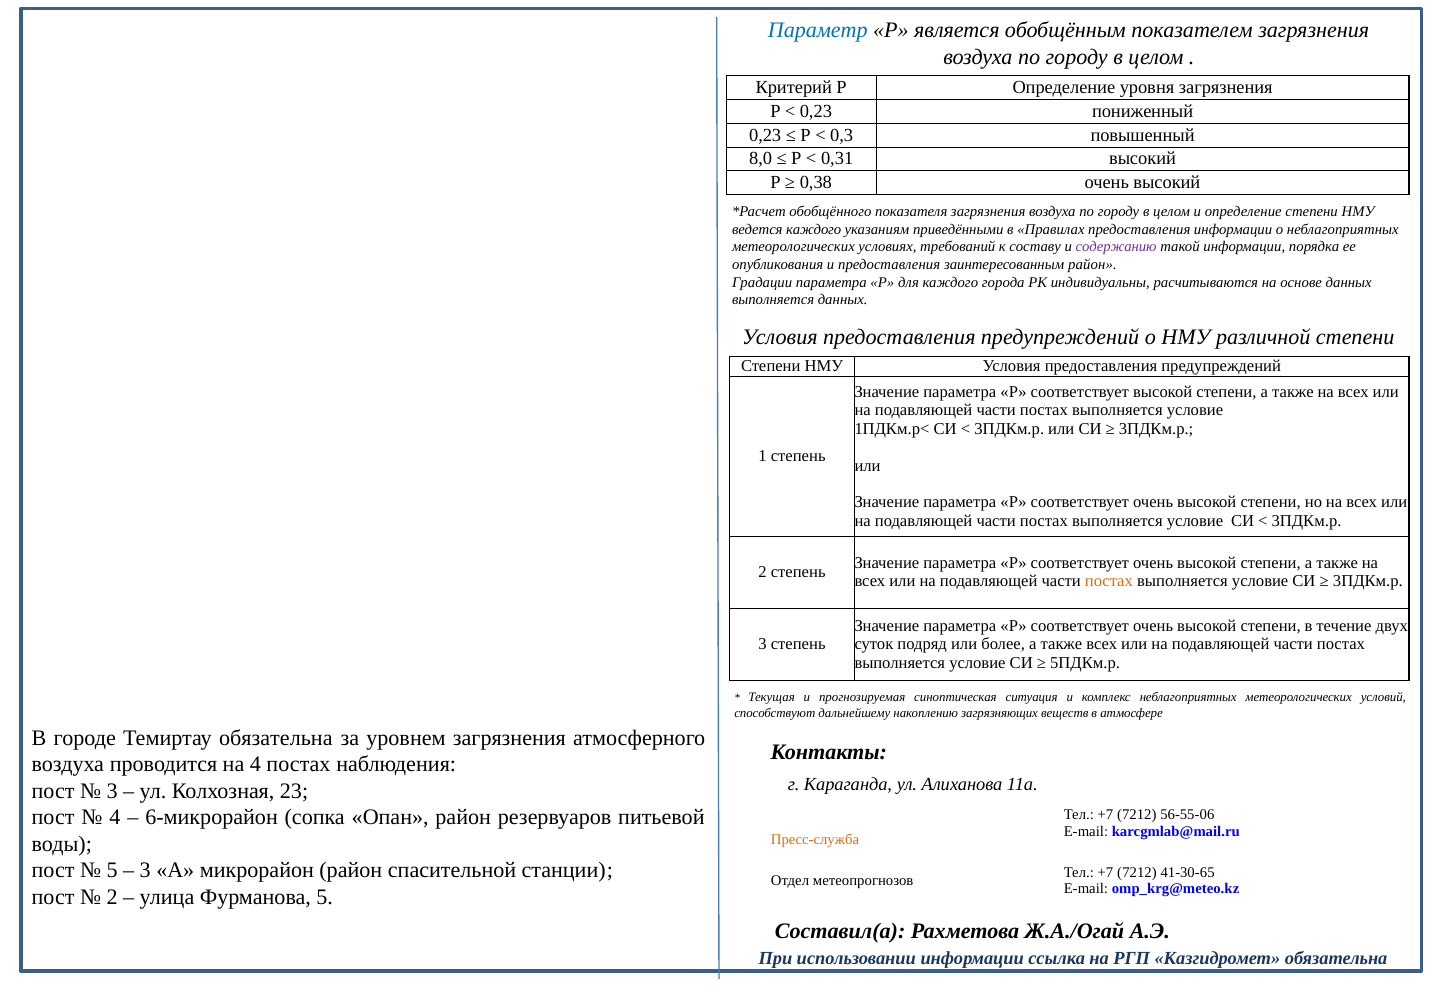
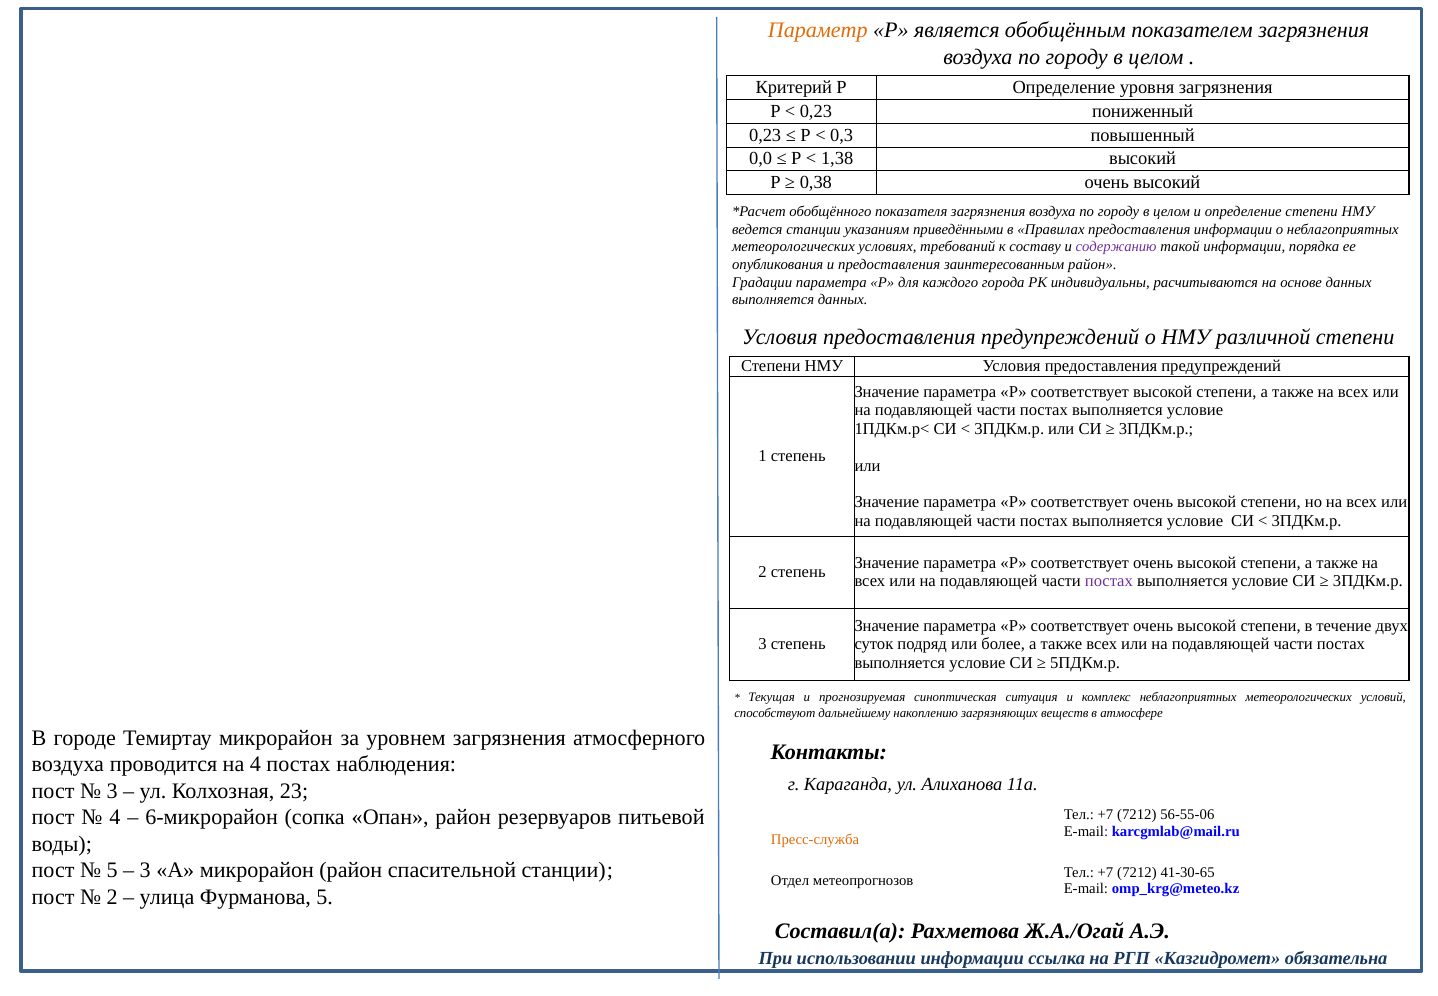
Параметр colour: blue -> orange (818, 30)
8,0: 8,0 -> 0,0 (761, 159)
0,31: 0,31 -> 1,38 (837, 159)
ведется каждого: каждого -> станции (814, 229)
постах colour: orange -> purple (1109, 581)
Темиртау обязательна: обязательна -> микрорайон (276, 737)
